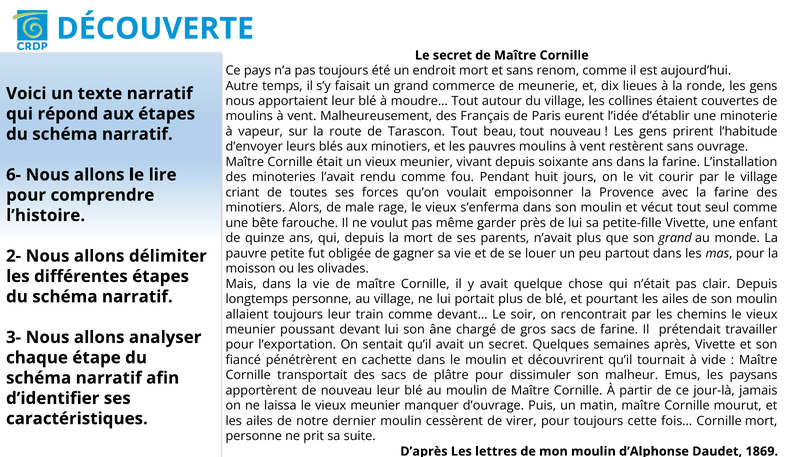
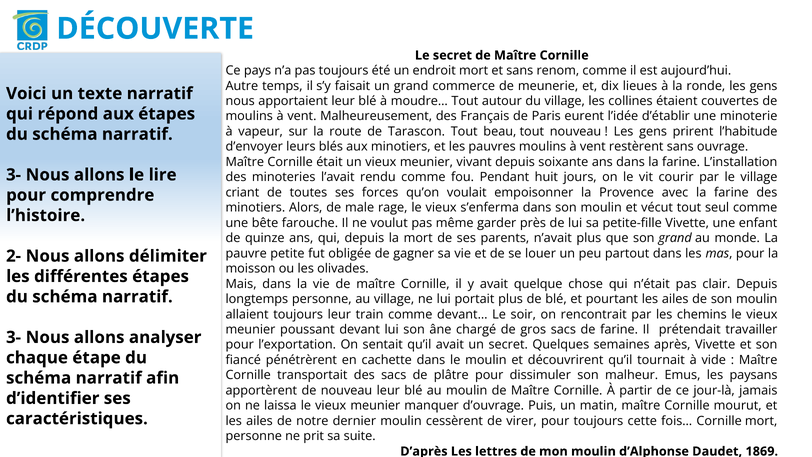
6-: 6- -> 3- (14, 175)
